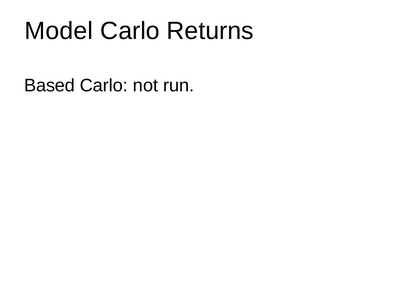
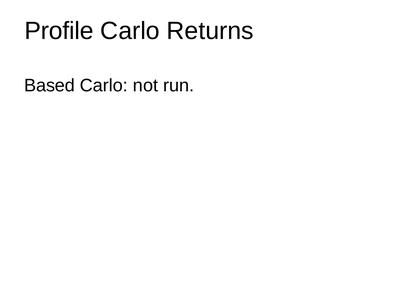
Model: Model -> Profile (59, 31)
